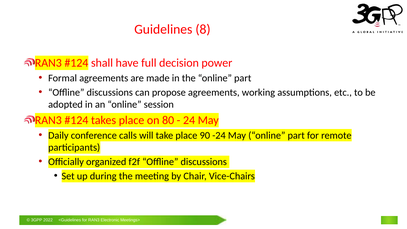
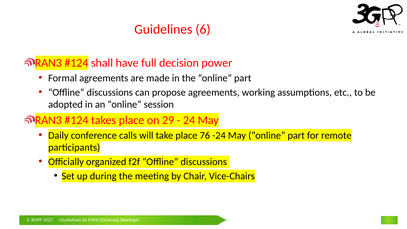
8: 8 -> 6 (203, 29)
80: 80 -> 29 (168, 120)
90: 90 -> 76 (205, 135)
